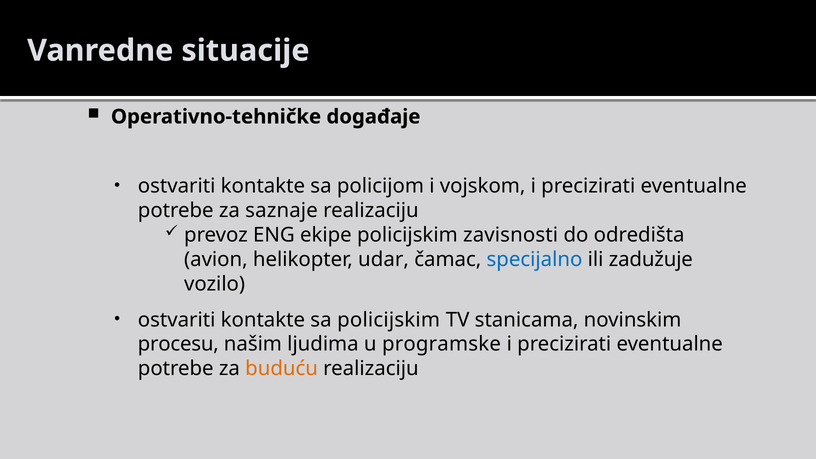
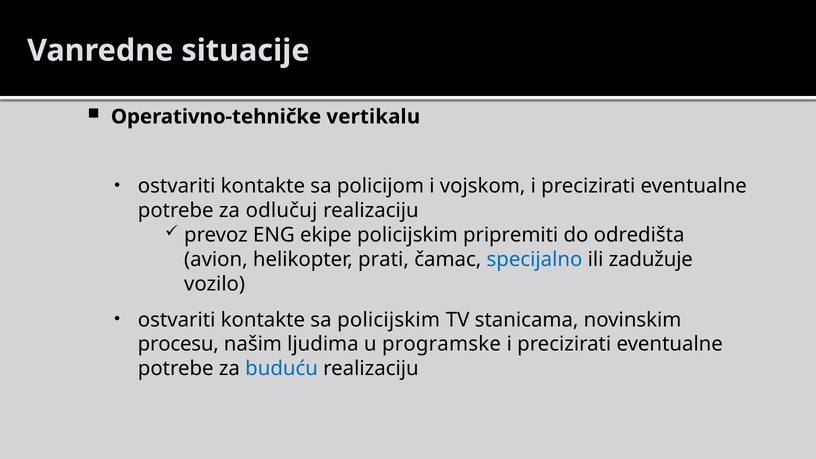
događaje: događaje -> vertikalu (373, 117)
saznaje: saznaje -> odlučuj (281, 211)
zavisnosti: zavisnosti -> pripremiti (511, 235)
udar: udar -> prati (384, 260)
buduću colour: orange -> blue (282, 369)
